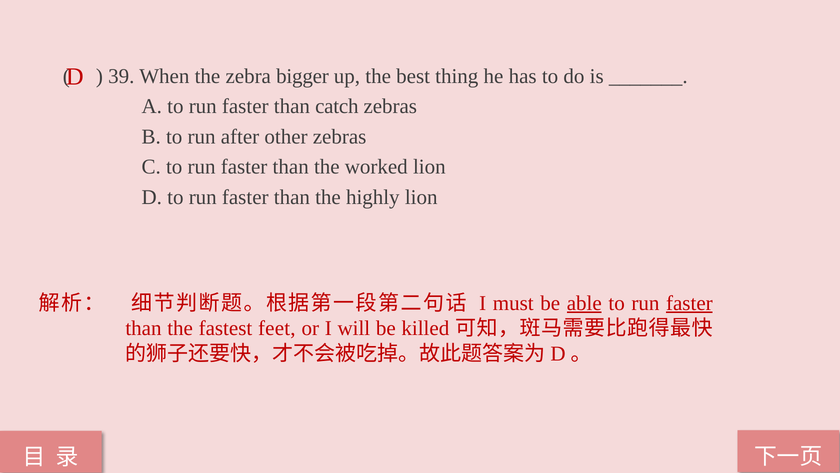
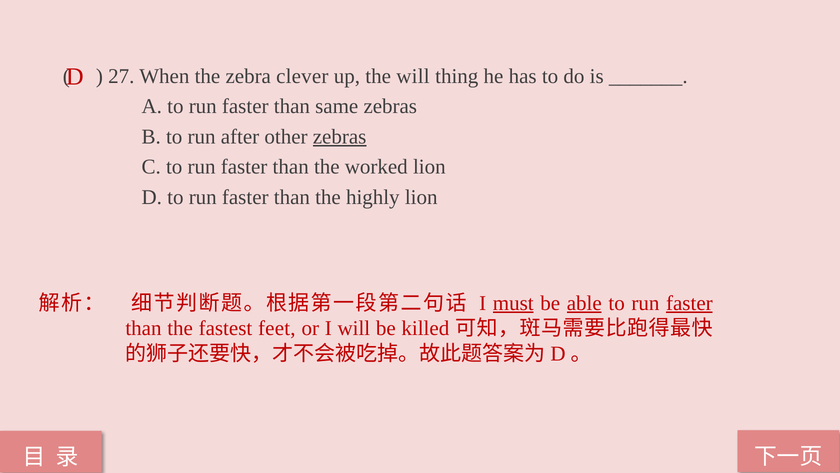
39: 39 -> 27 (121, 76)
bigger: bigger -> clever (302, 76)
the best: best -> will (413, 76)
catch: catch -> same (337, 106)
zebras underline: none -> present (340, 136)
must underline: none -> present (513, 303)
